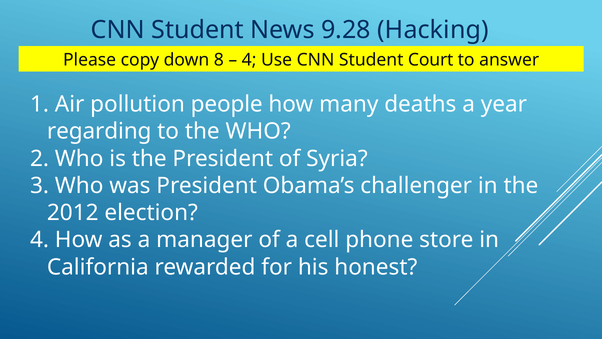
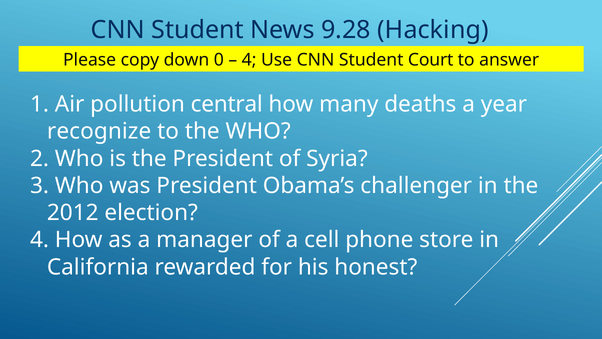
8: 8 -> 0 (219, 60)
people: people -> central (227, 104)
regarding: regarding -> recognize (99, 131)
